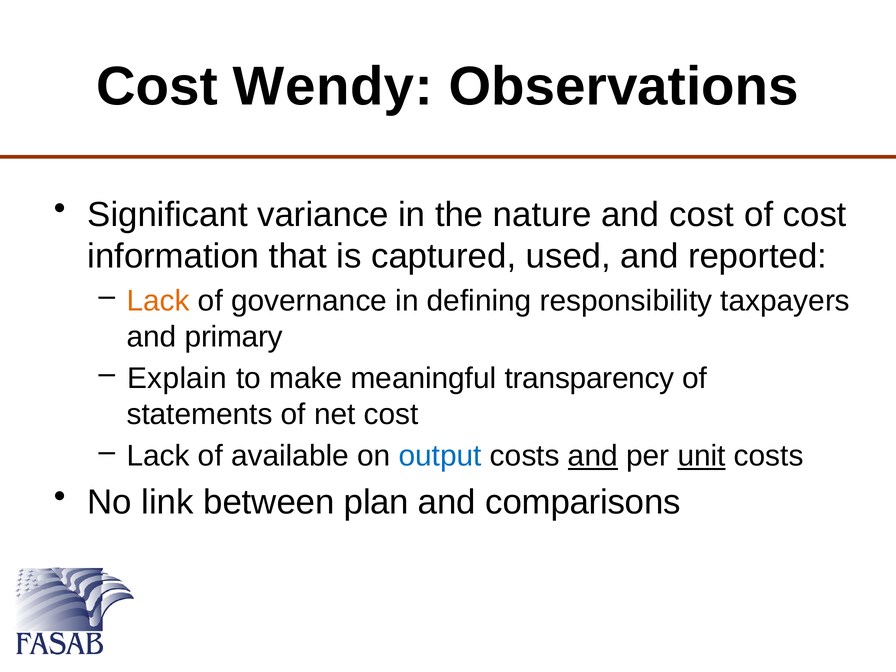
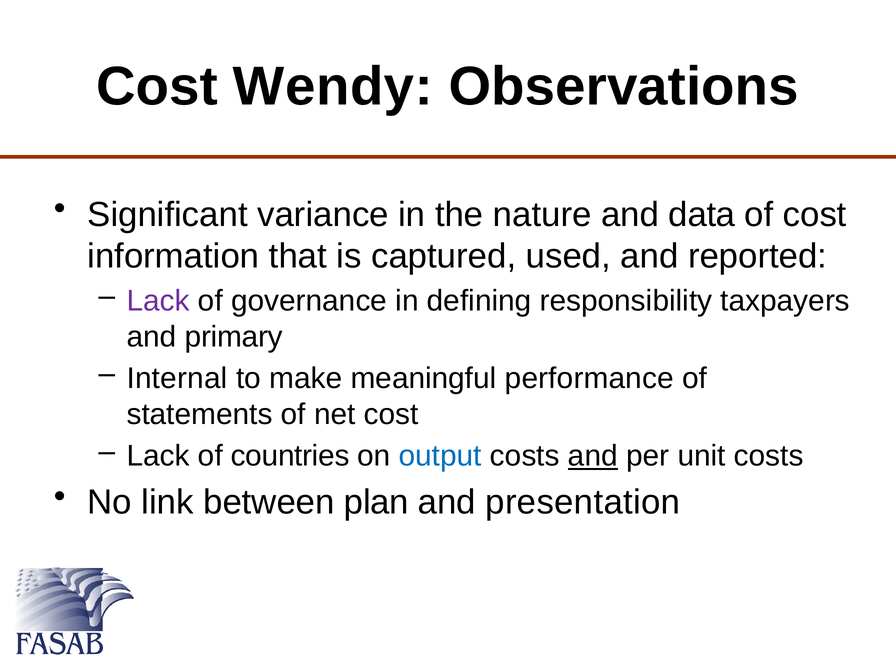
and cost: cost -> data (702, 215)
Lack colour: orange -> purple (158, 301)
Explain: Explain -> Internal (177, 378)
transparency: transparency -> performance (589, 378)
available: available -> countries (290, 456)
unit underline: present -> none (702, 456)
comparisons: comparisons -> presentation (583, 502)
